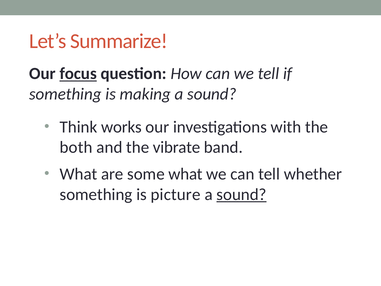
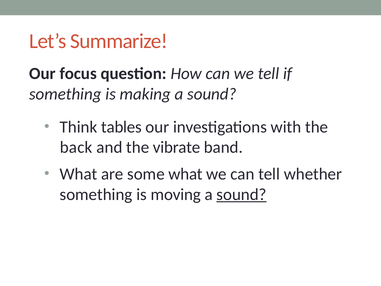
focus underline: present -> none (78, 74)
works: works -> tables (121, 127)
both: both -> back (76, 147)
picture: picture -> moving (176, 194)
